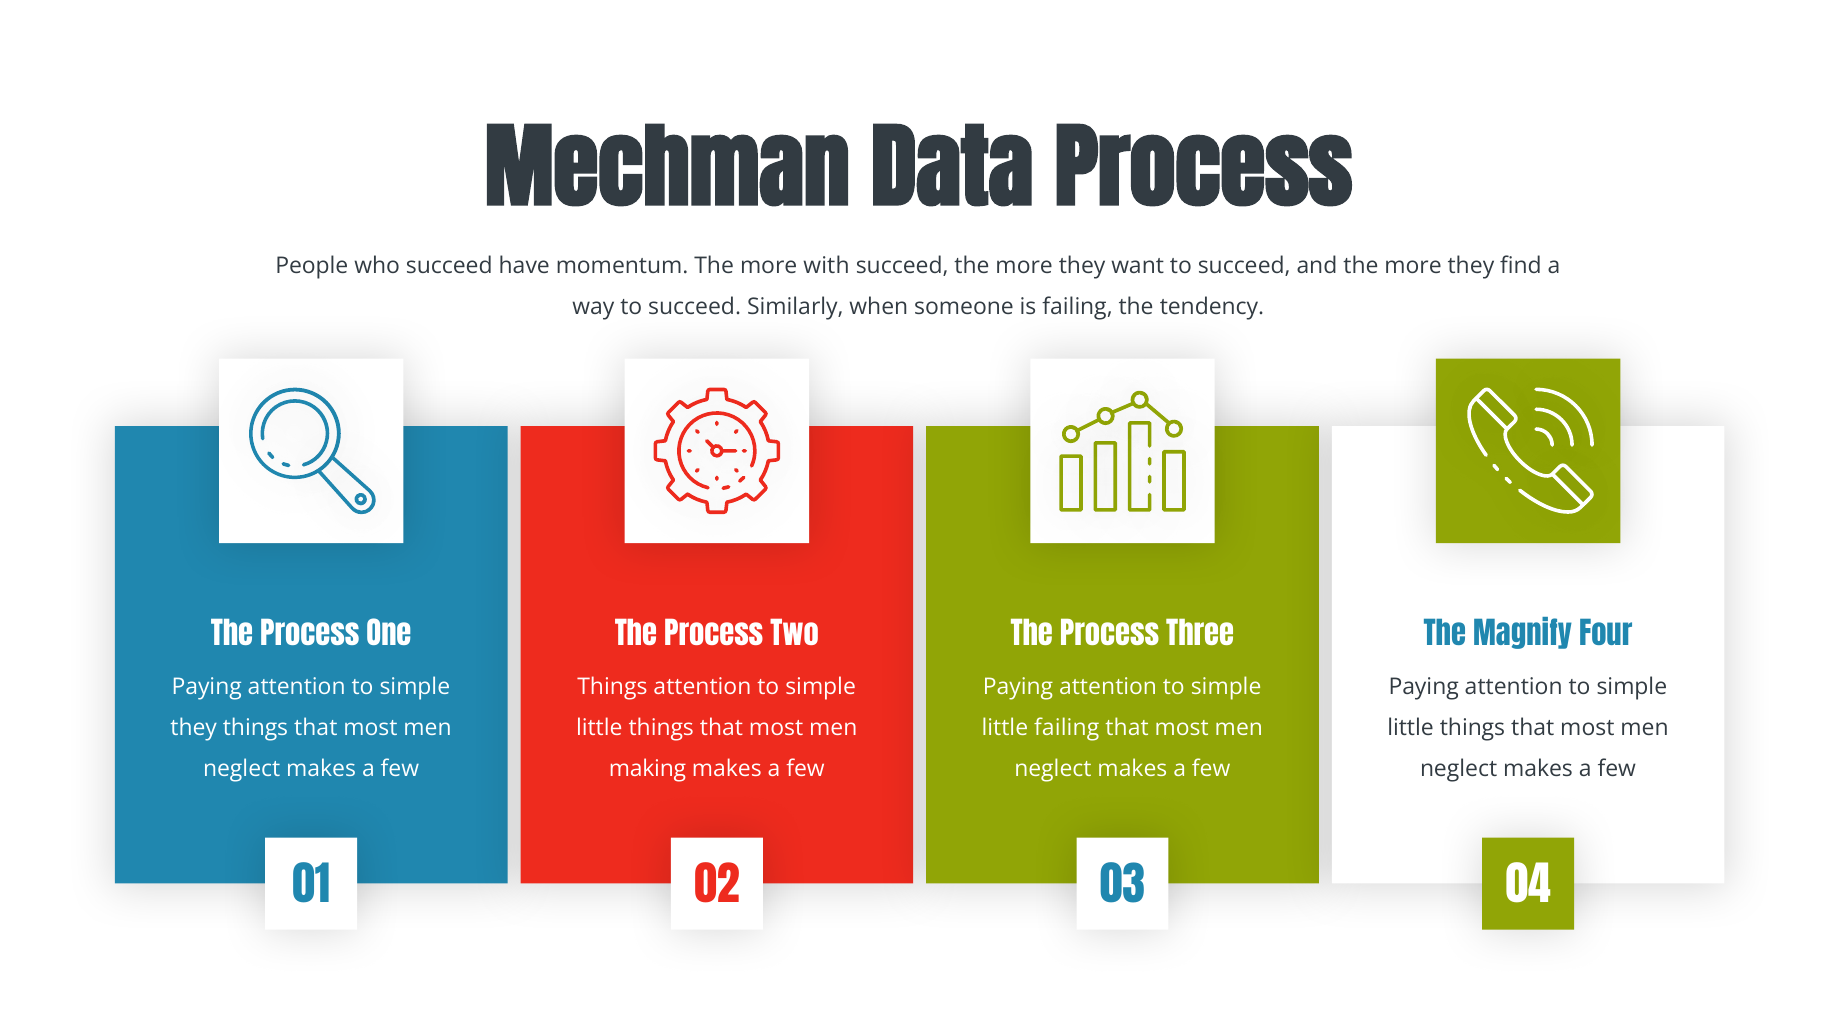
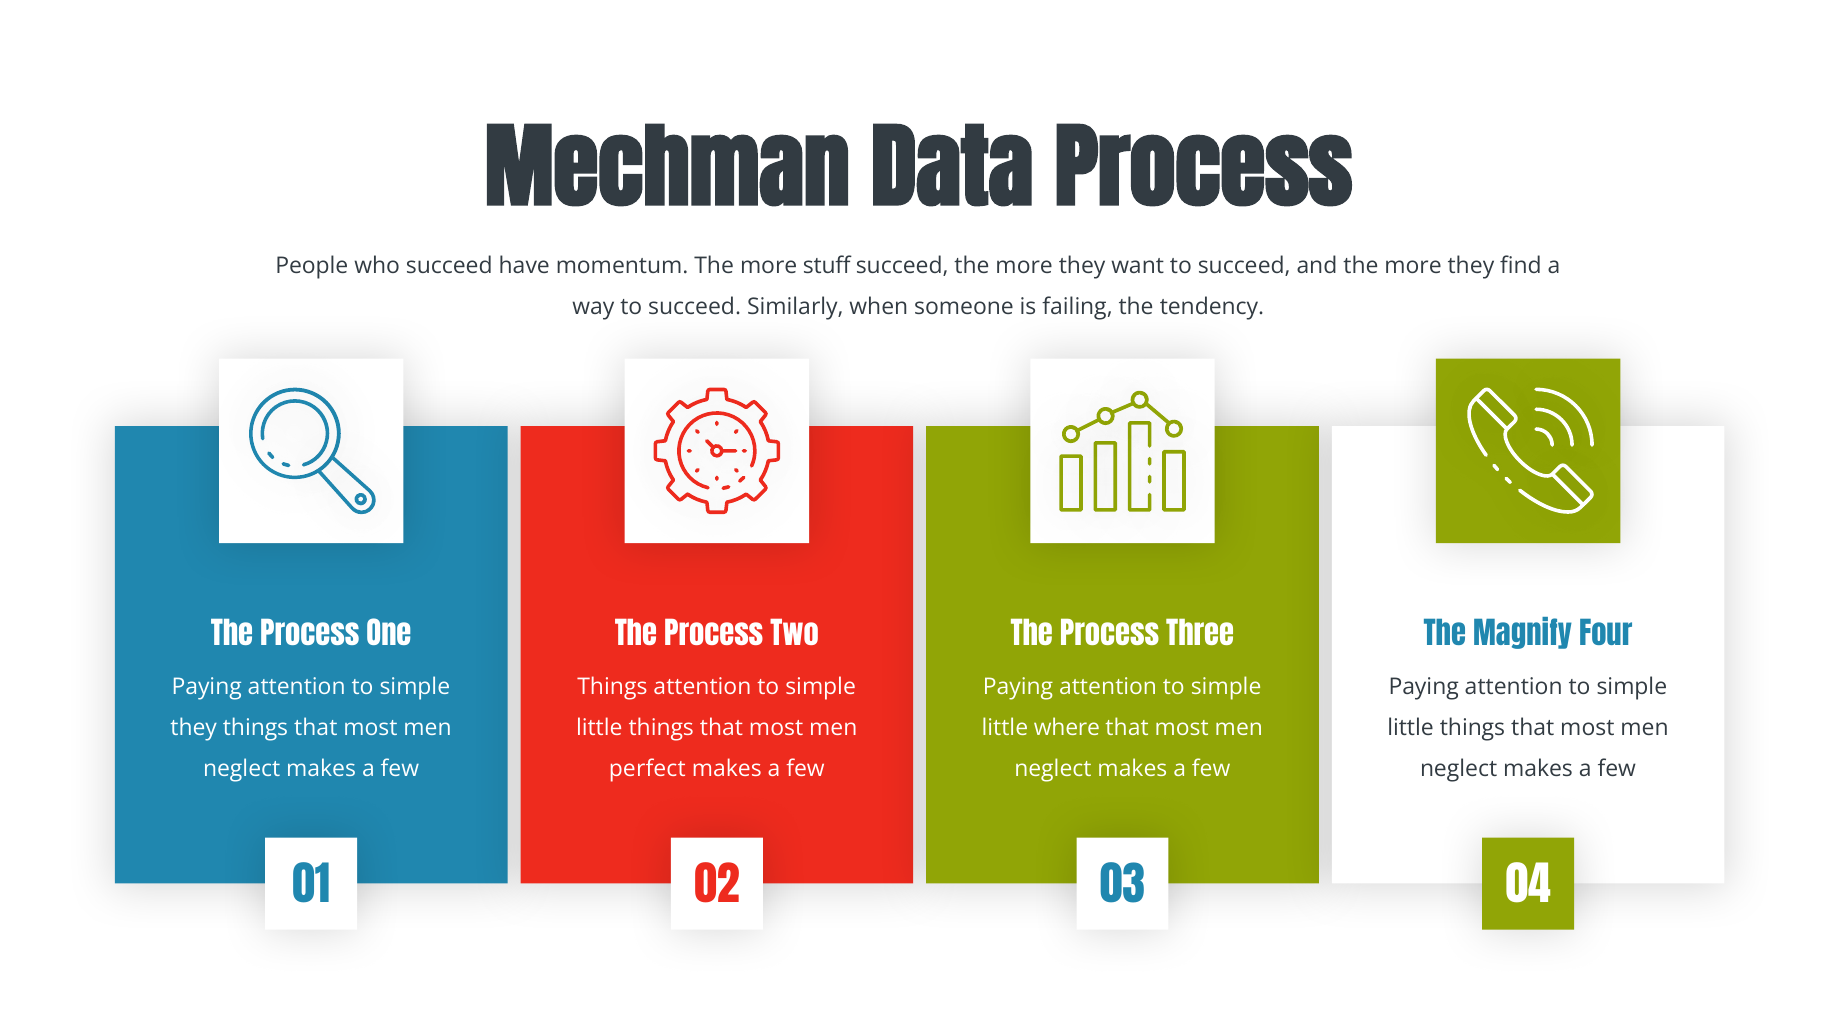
with: with -> stuff (827, 265)
little failing: failing -> where (1067, 728)
making: making -> perfect (647, 769)
